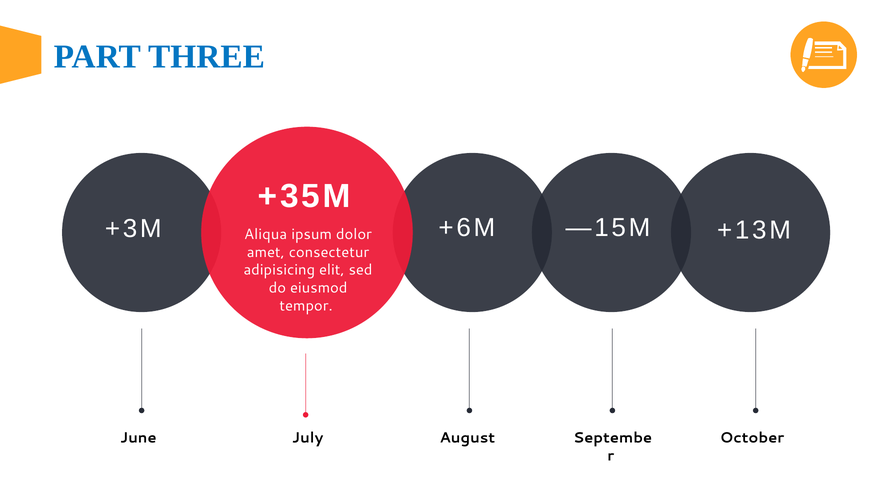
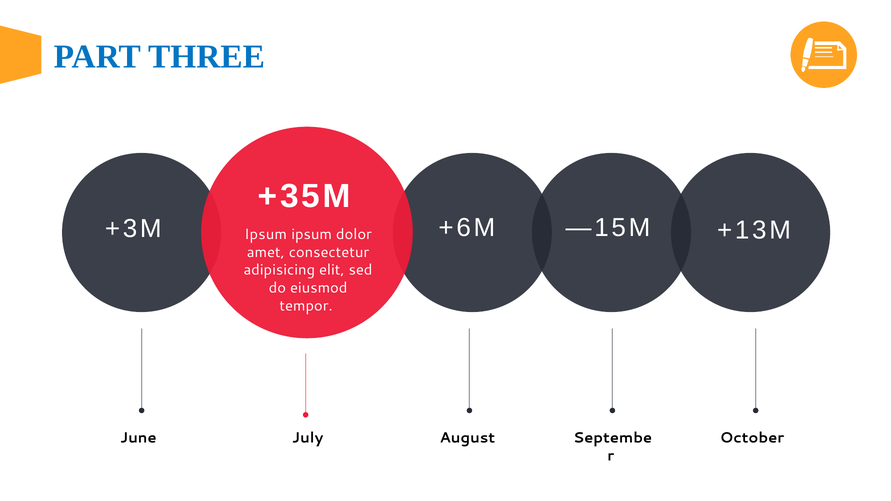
Aliqua: Aliqua -> Ipsum (266, 235)
